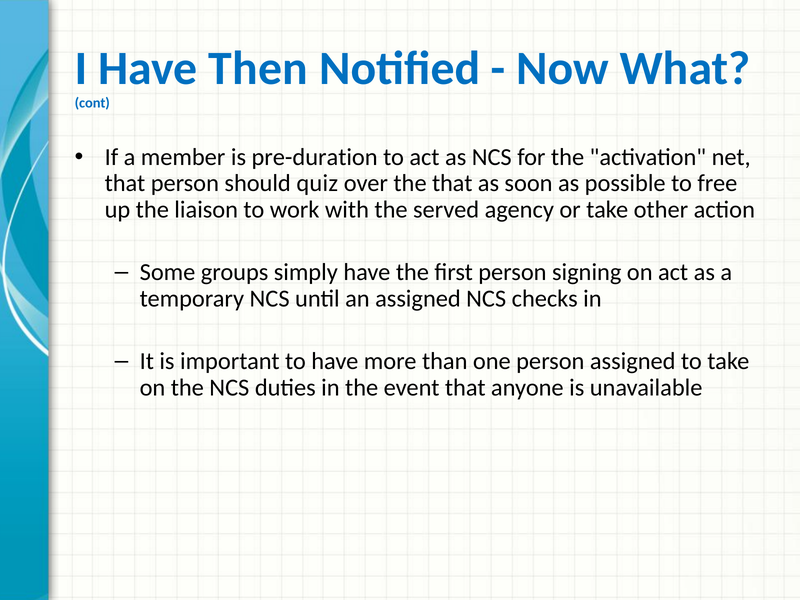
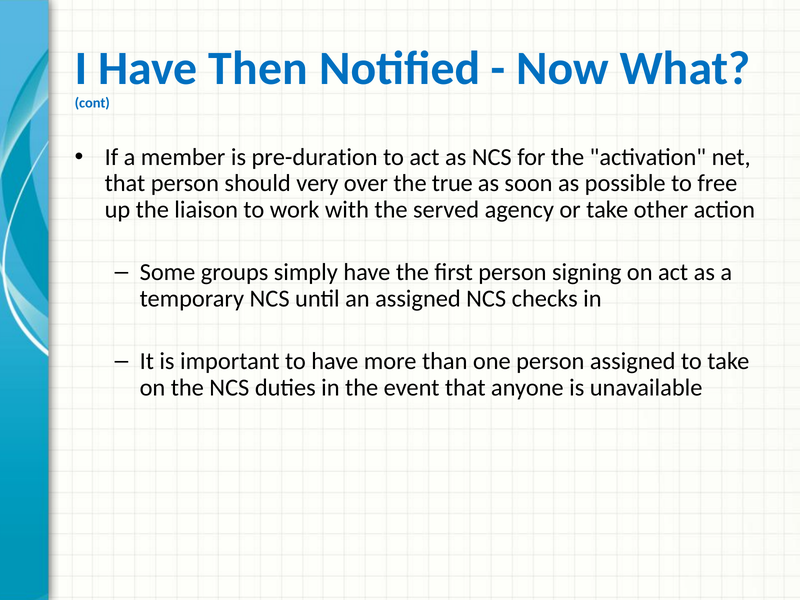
quiz: quiz -> very (317, 183)
the that: that -> true (452, 183)
